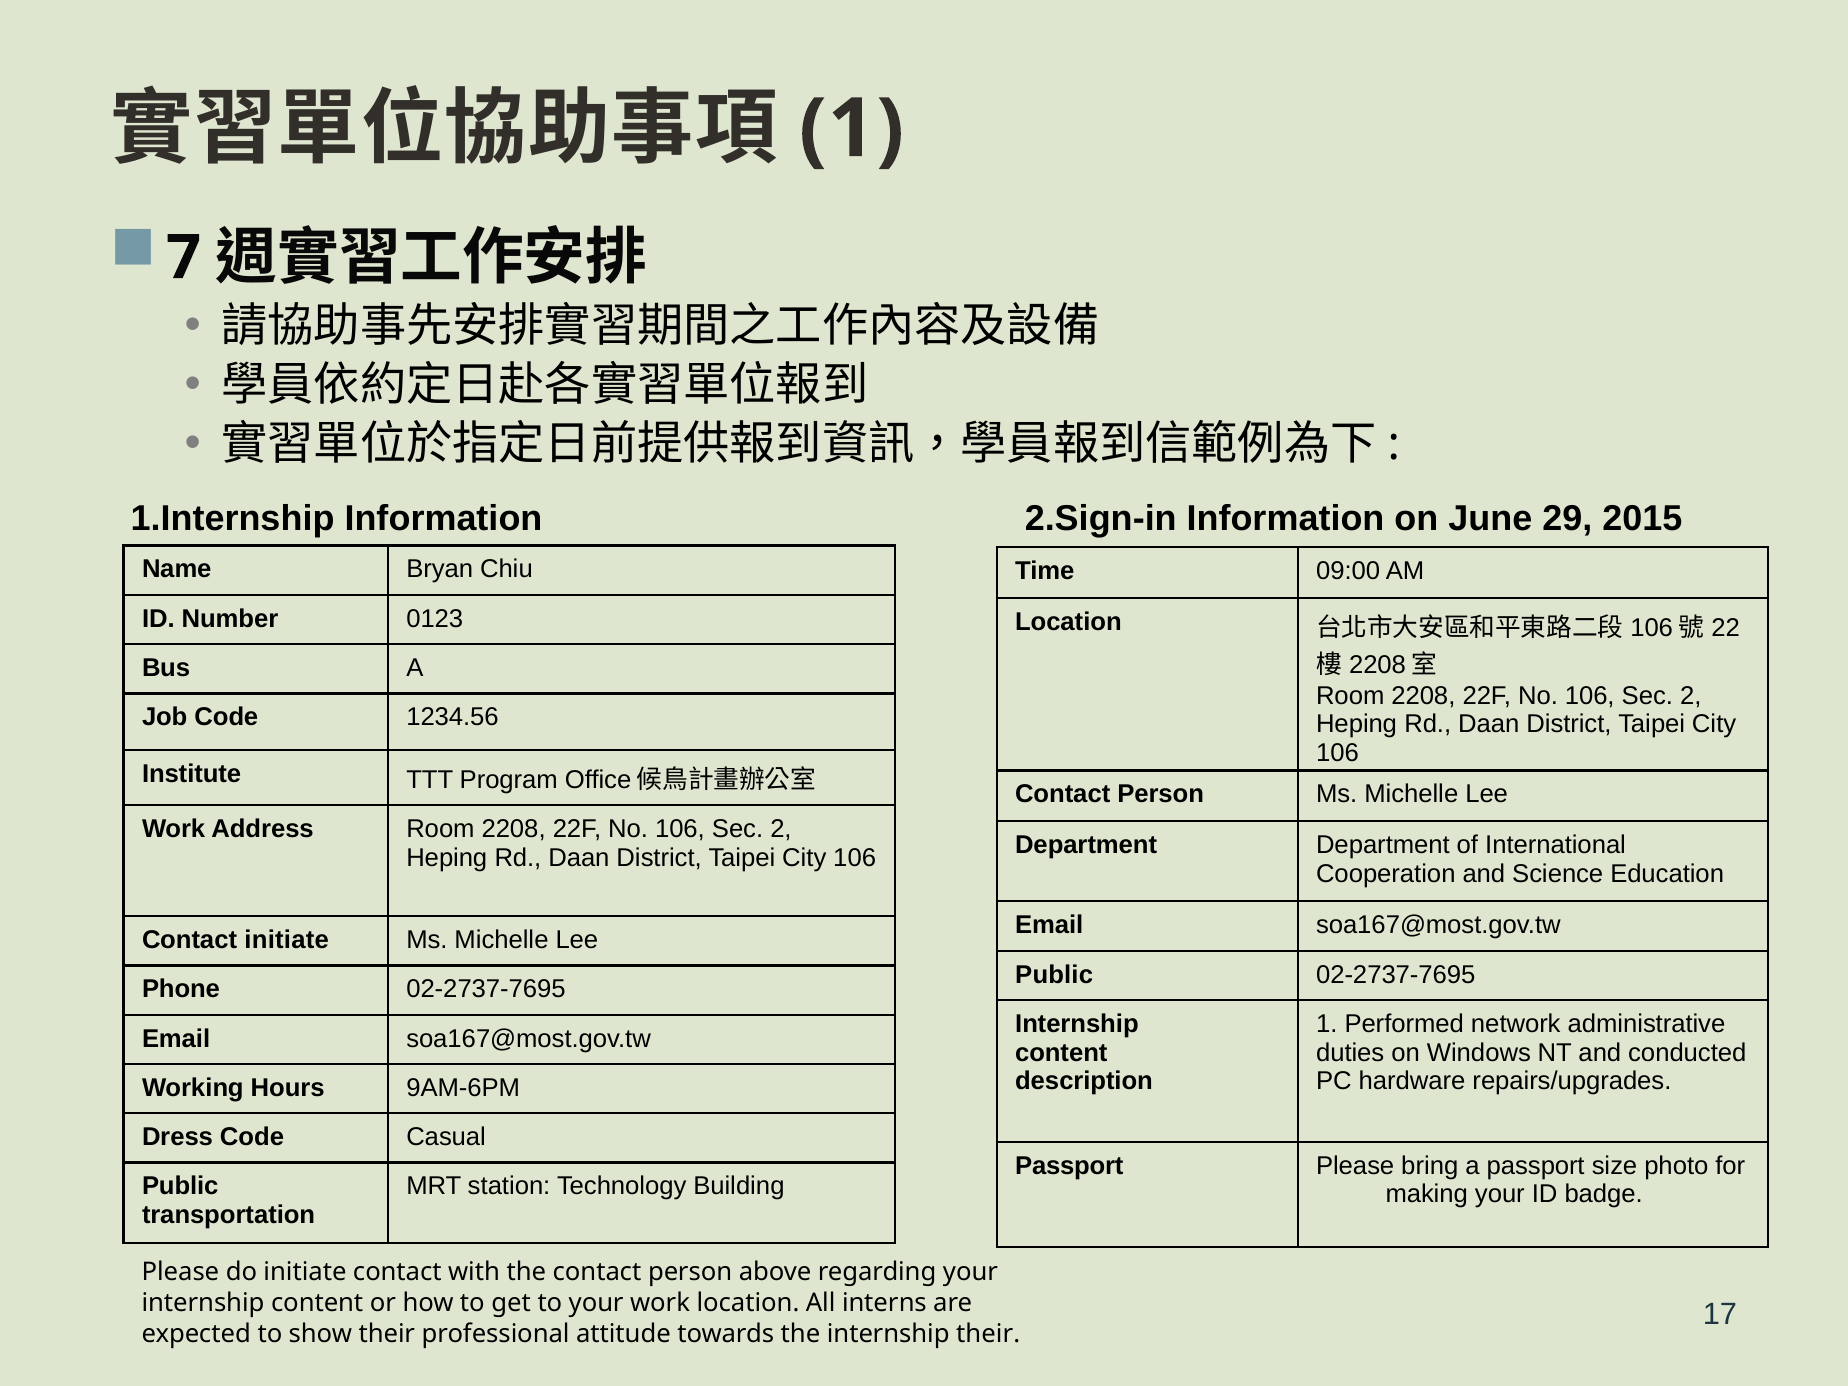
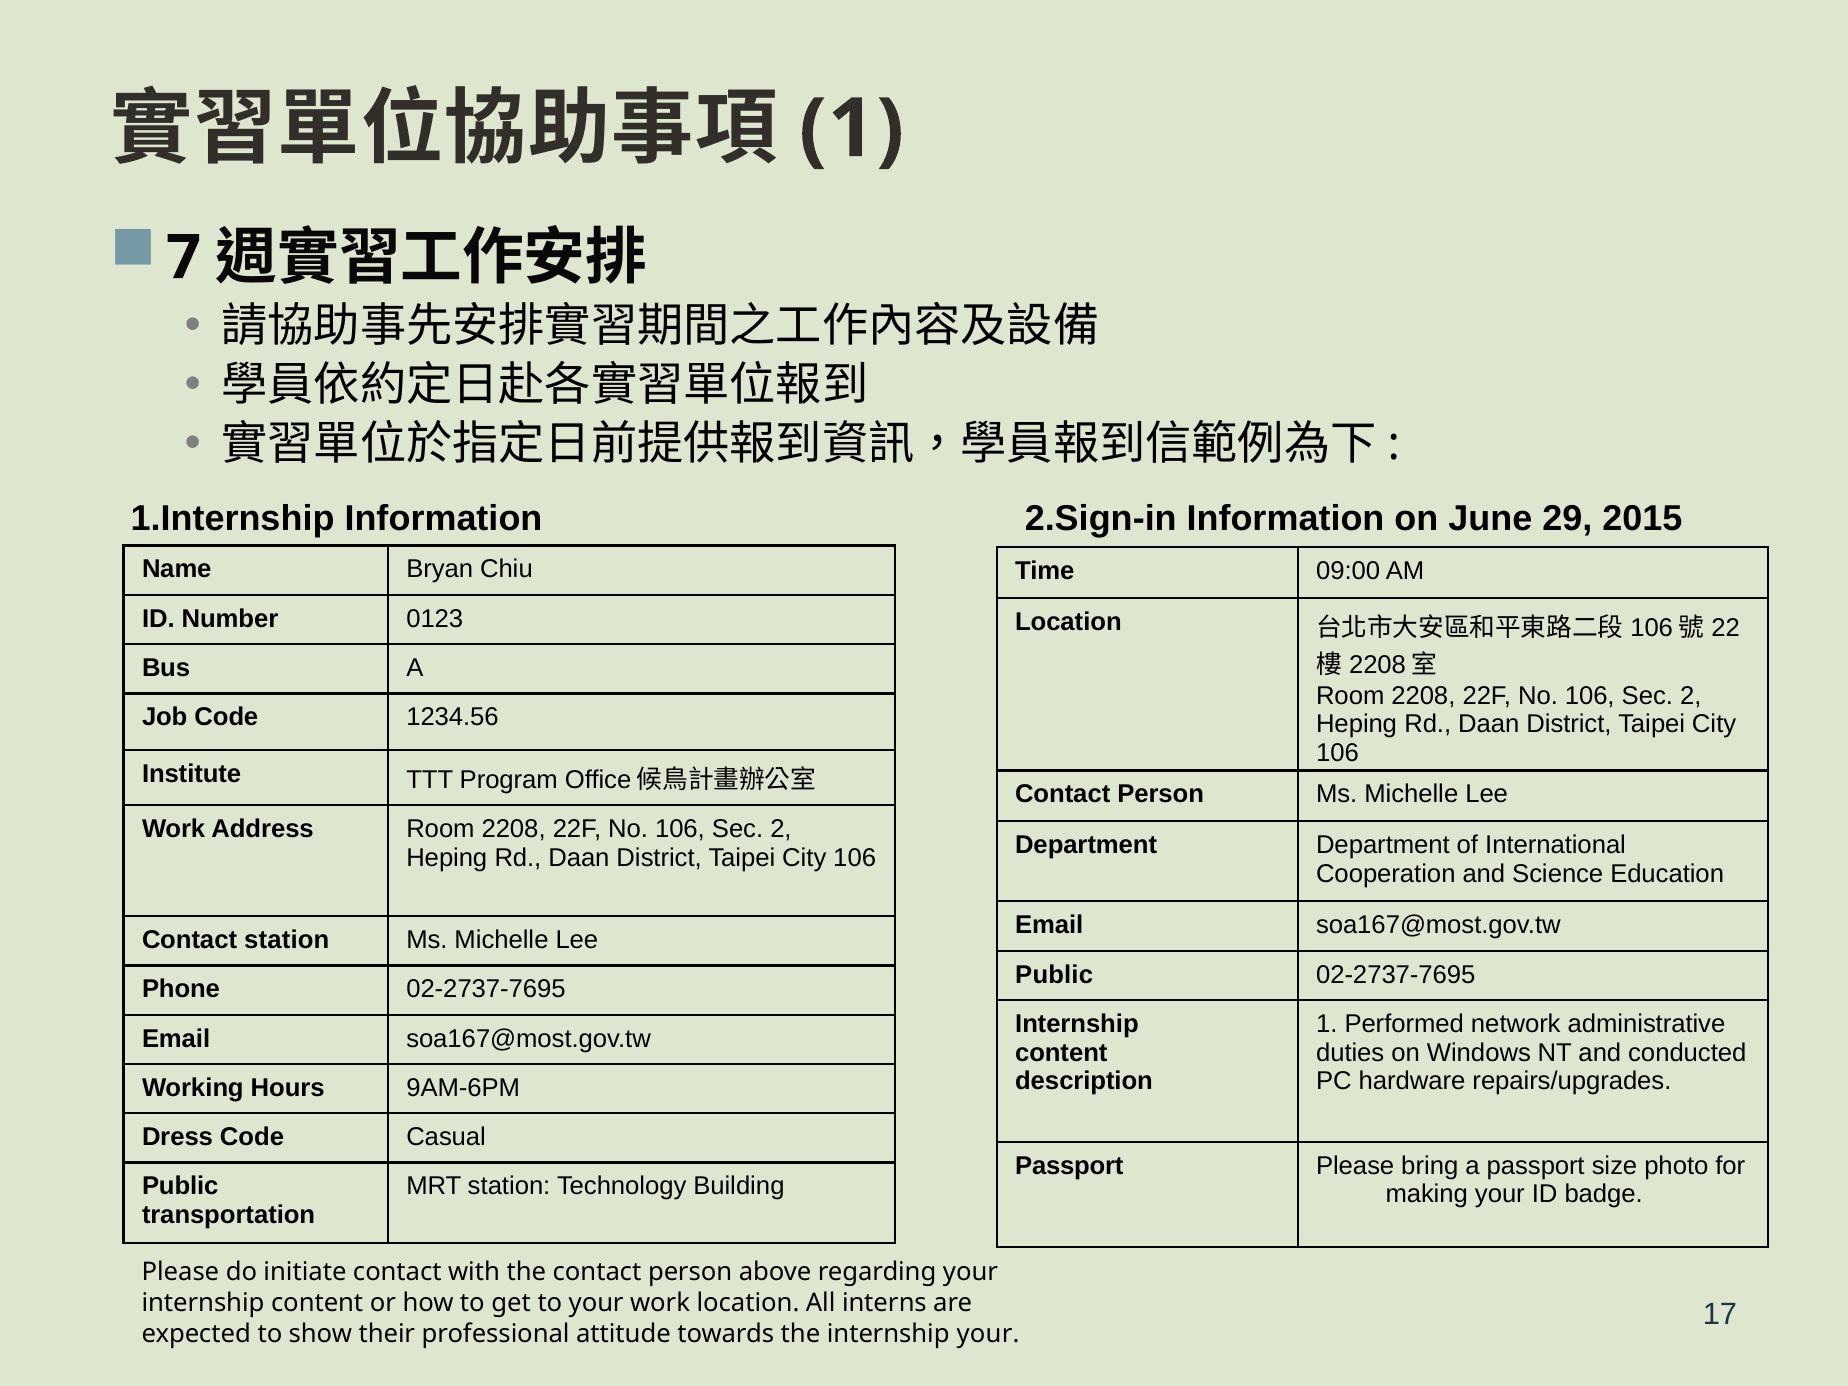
Contact initiate: initiate -> station (287, 940)
internship their: their -> your (988, 1334)
